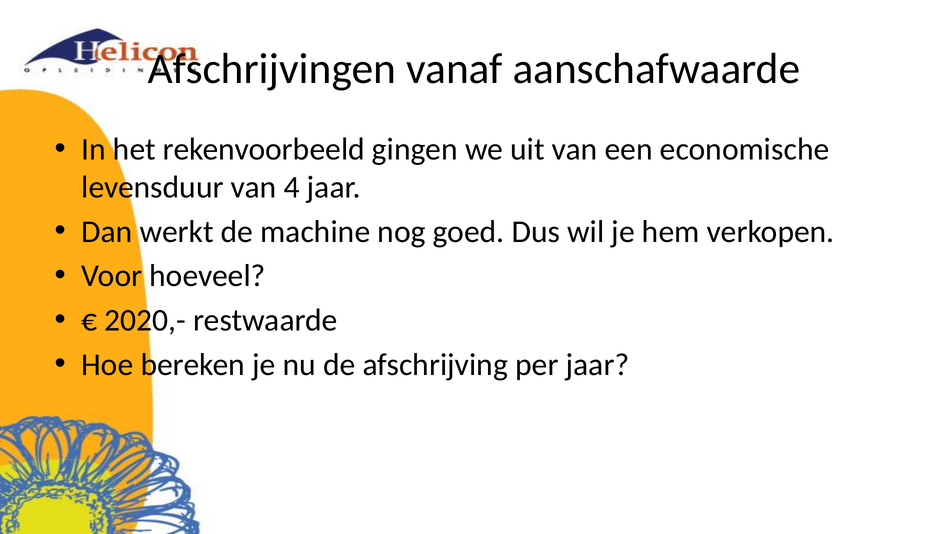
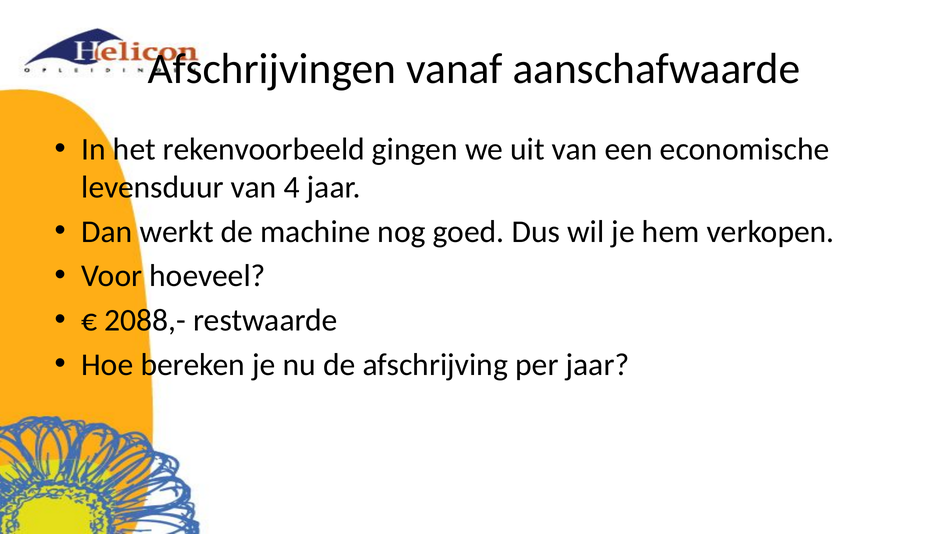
2020,-: 2020,- -> 2088,- (145, 320)
